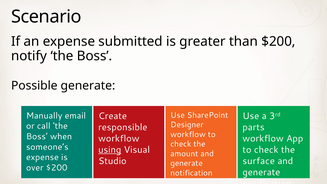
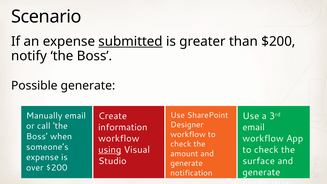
submitted underline: none -> present (131, 41)
responsible: responsible -> information (123, 127)
parts: parts -> email (254, 127)
